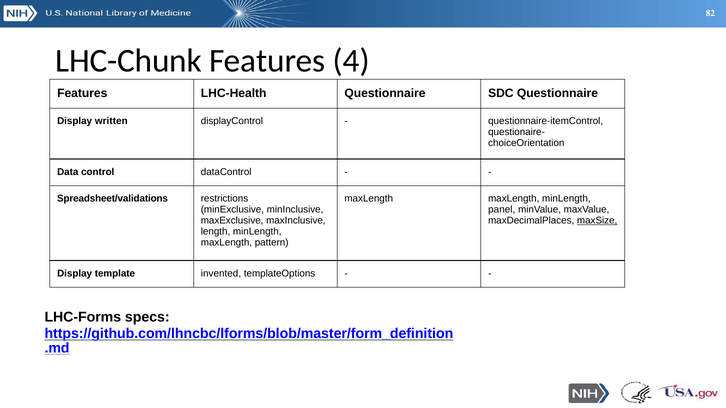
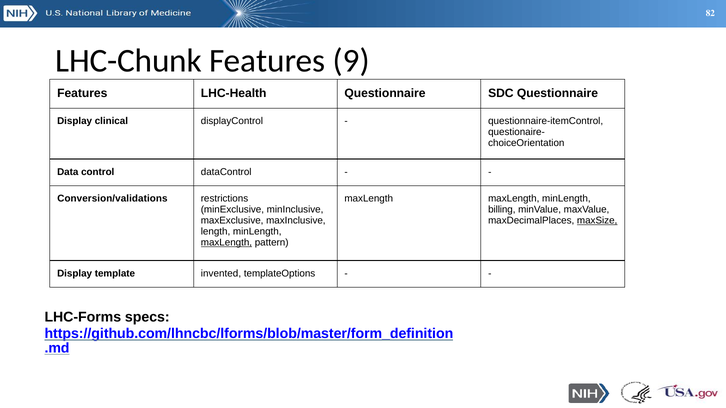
4: 4 -> 9 (351, 61)
written: written -> clinical (111, 121)
Spreadsheet/validations: Spreadsheet/validations -> Conversion/validations (112, 199)
panel: panel -> billing (502, 210)
maxLength underline: none -> present (226, 243)
